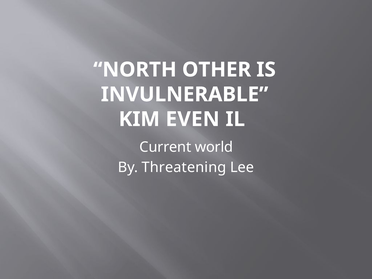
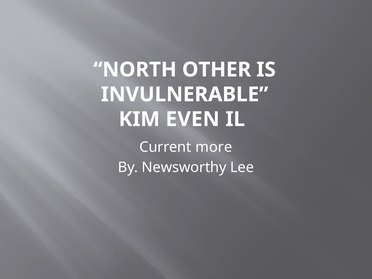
world: world -> more (214, 147)
Threatening: Threatening -> Newsworthy (184, 167)
